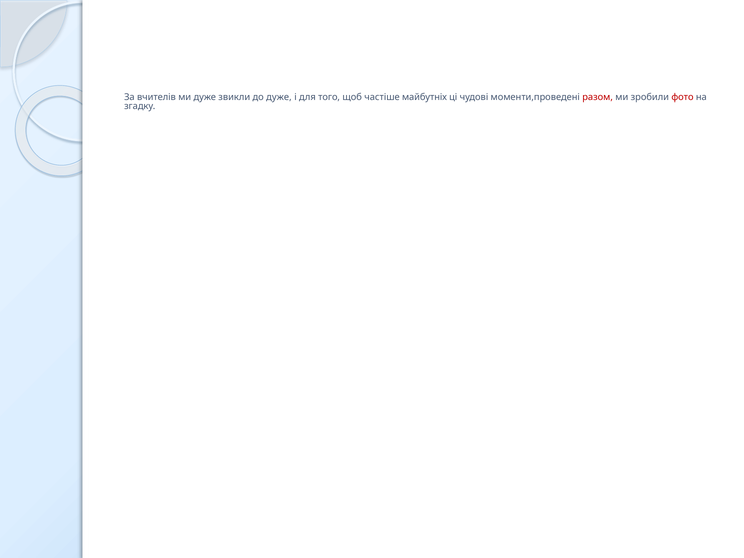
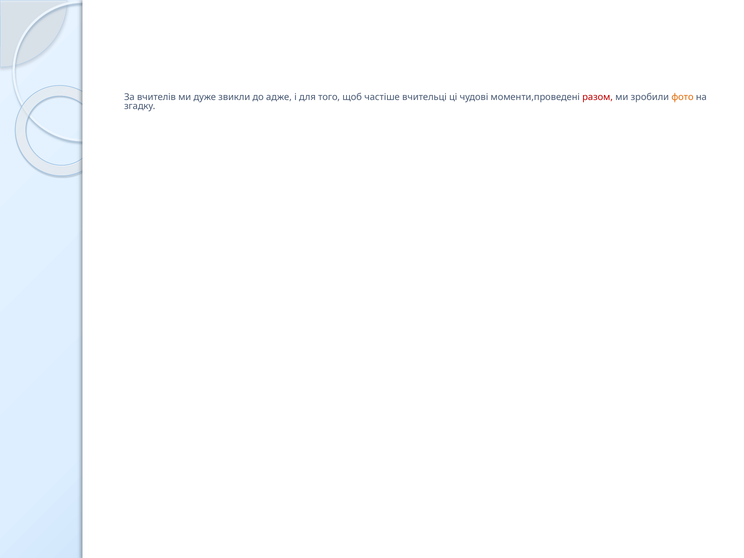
до дуже: дуже -> адже (279, 97)
майбутніх: майбутніх -> вчительці (424, 97)
фото colour: red -> orange (682, 97)
